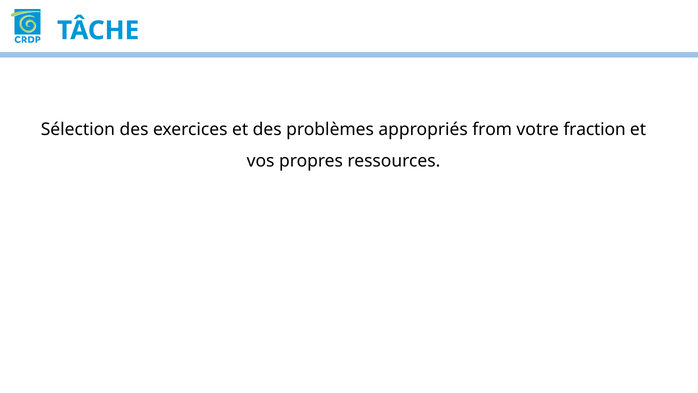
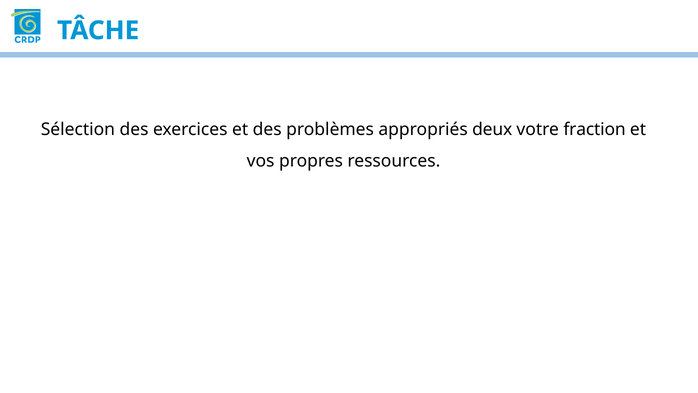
from: from -> deux (492, 129)
